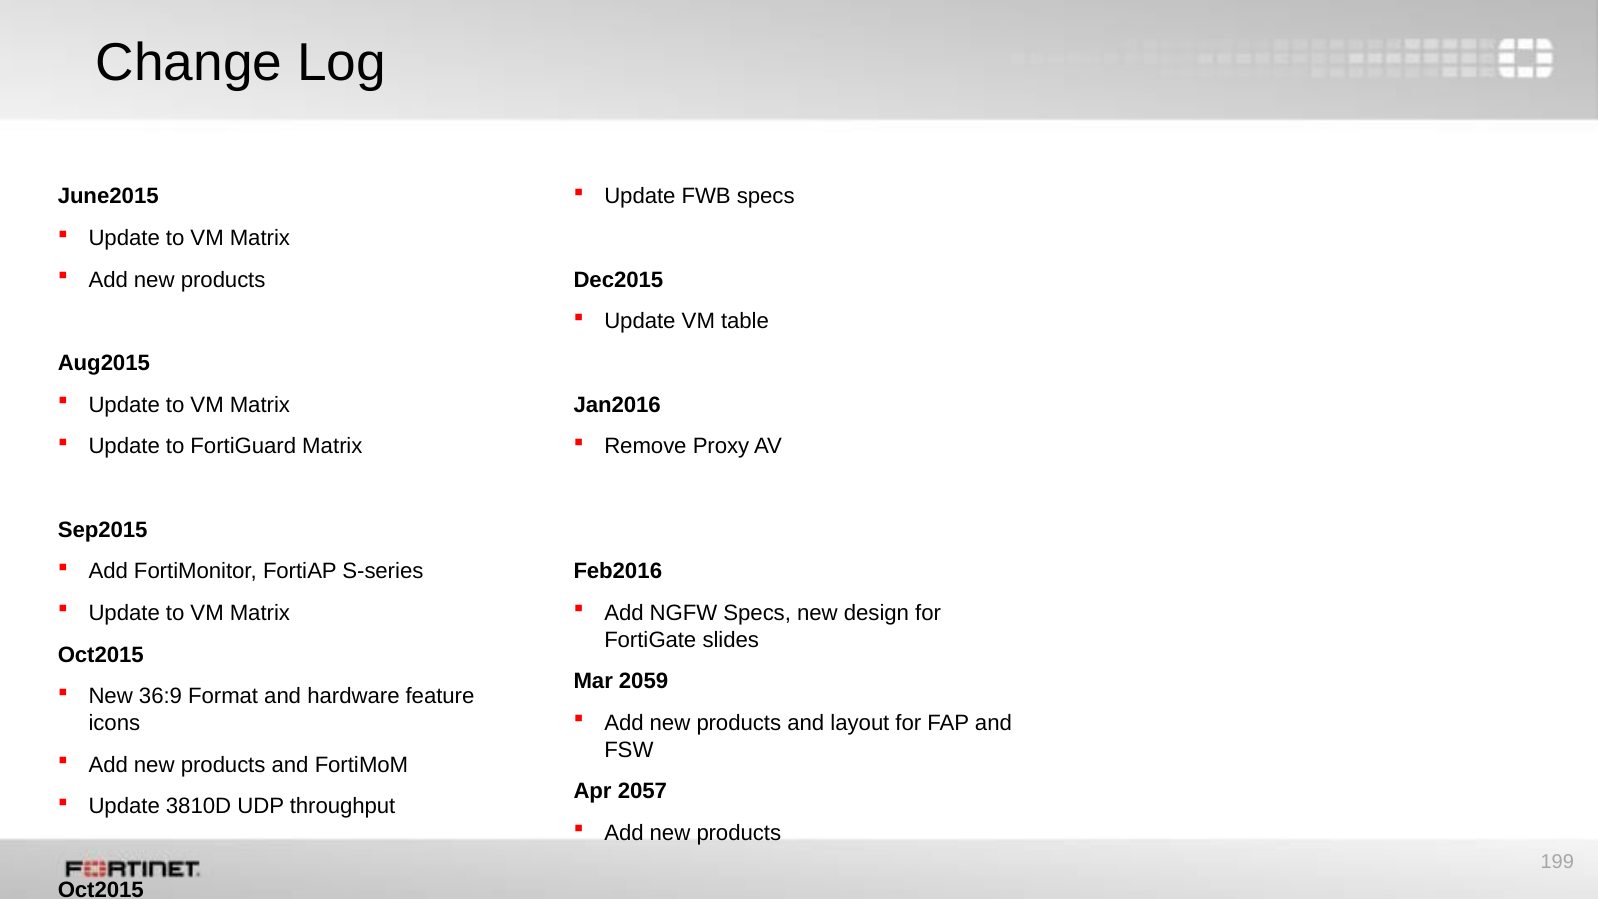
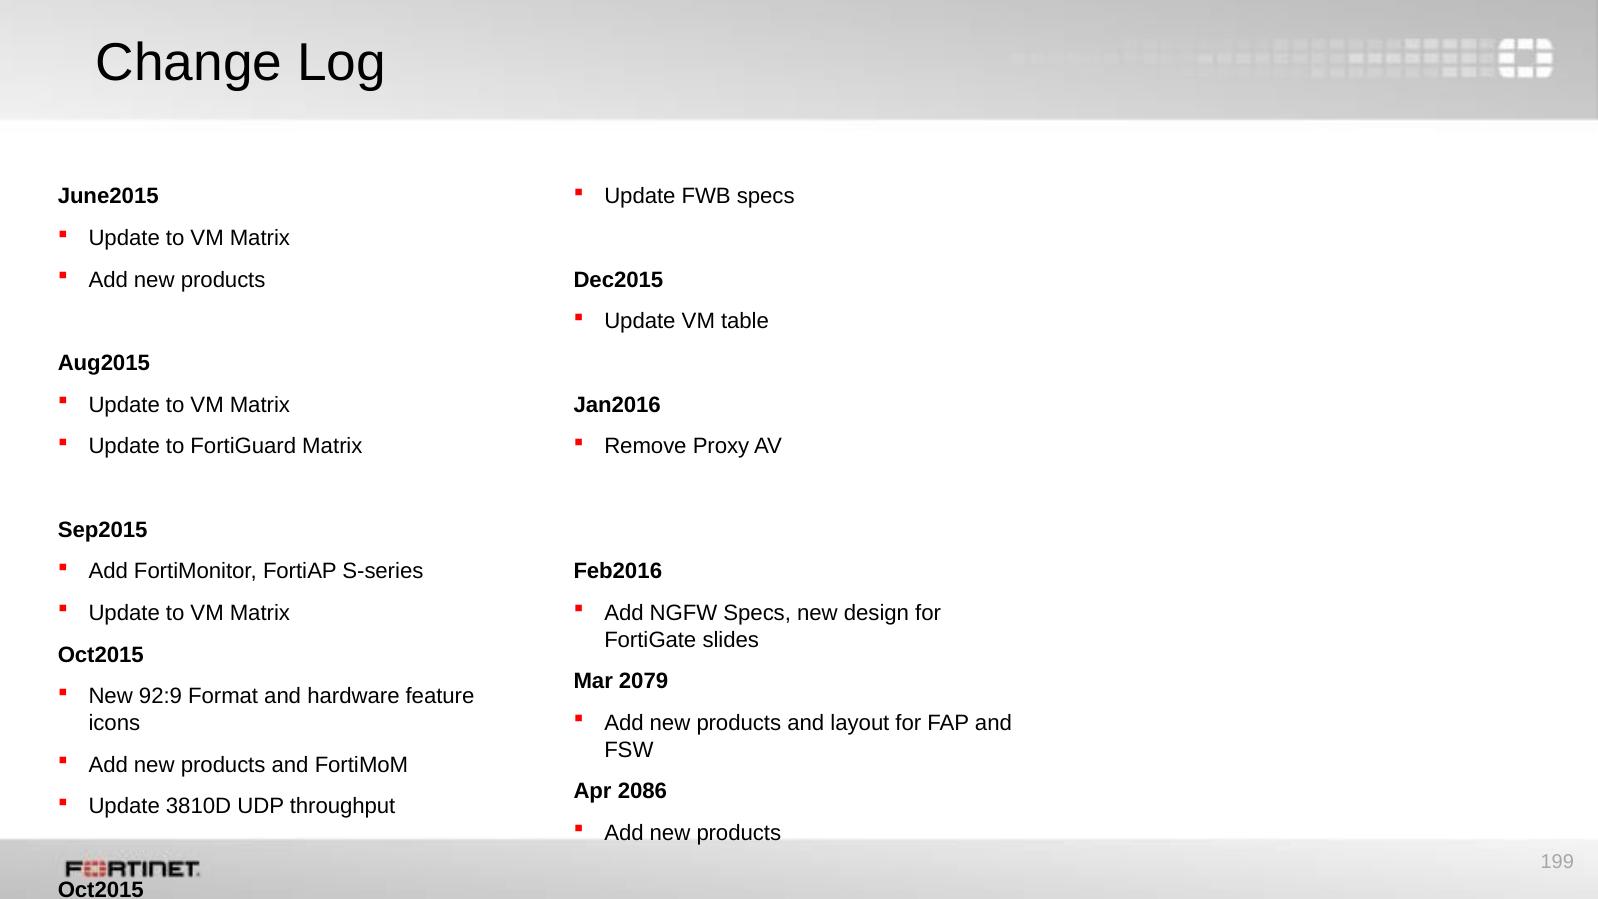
2059: 2059 -> 2079 (644, 681)
36:9: 36:9 -> 92:9 (161, 696)
2057: 2057 -> 2086 (642, 791)
